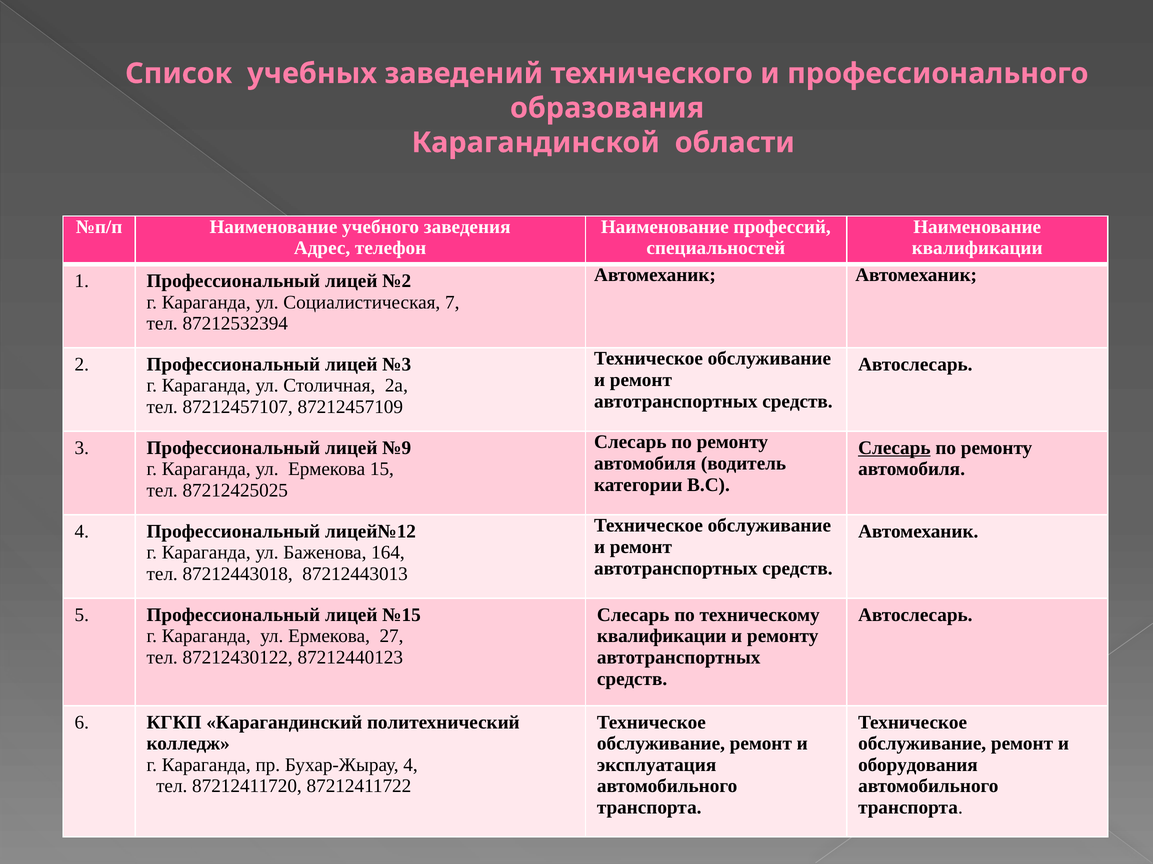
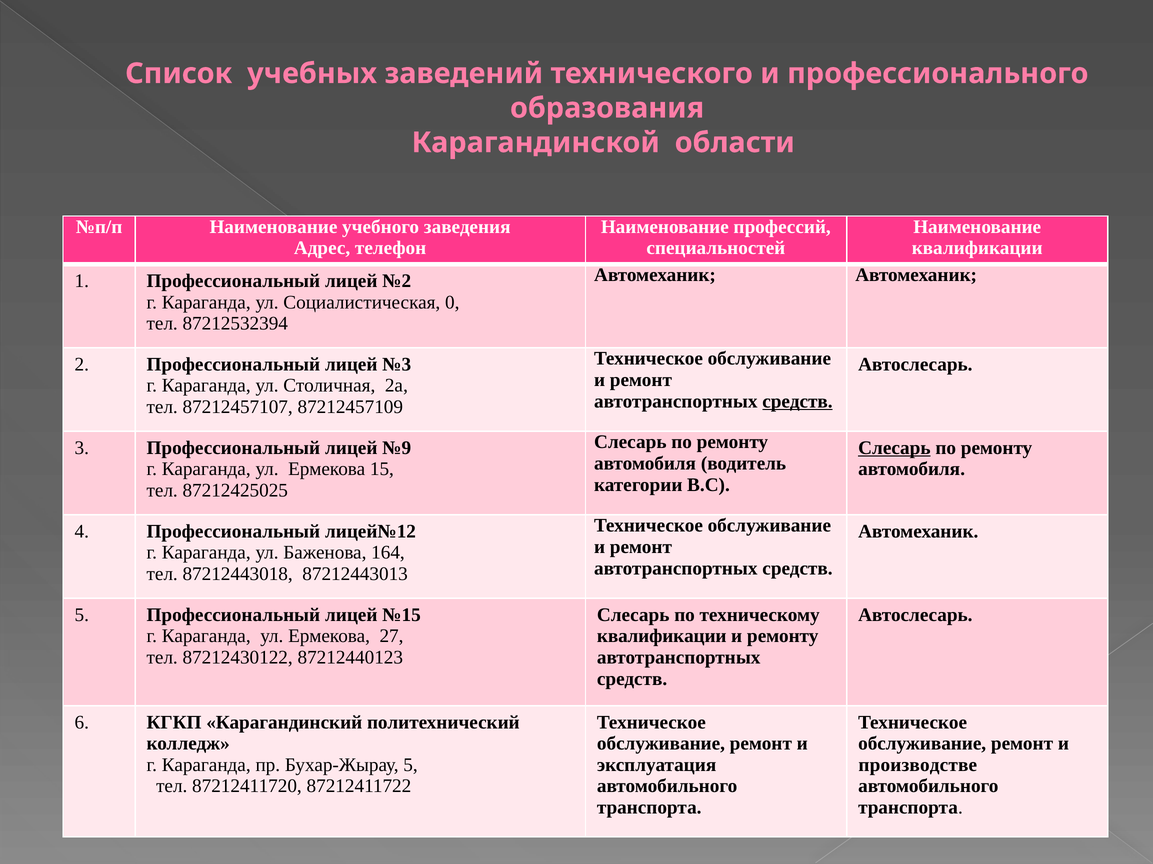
7: 7 -> 0 (452, 302)
средств underline: none -> present (797, 402)
Бухар-Жырау 4: 4 -> 5 (411, 765)
оборудования: оборудования -> производстве (918, 765)
